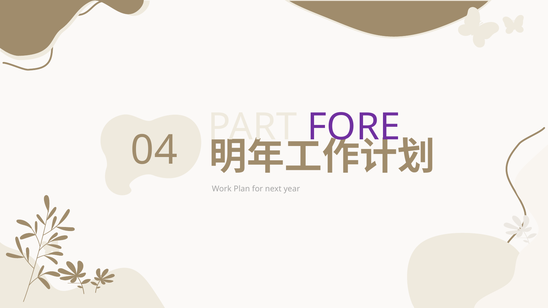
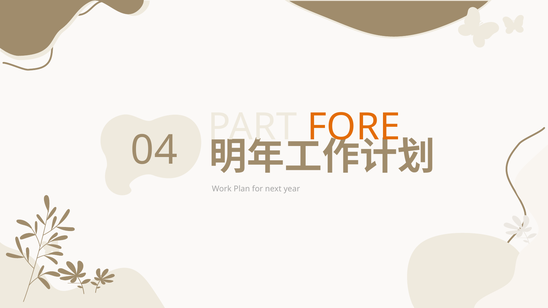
FORE colour: purple -> orange (354, 127)
